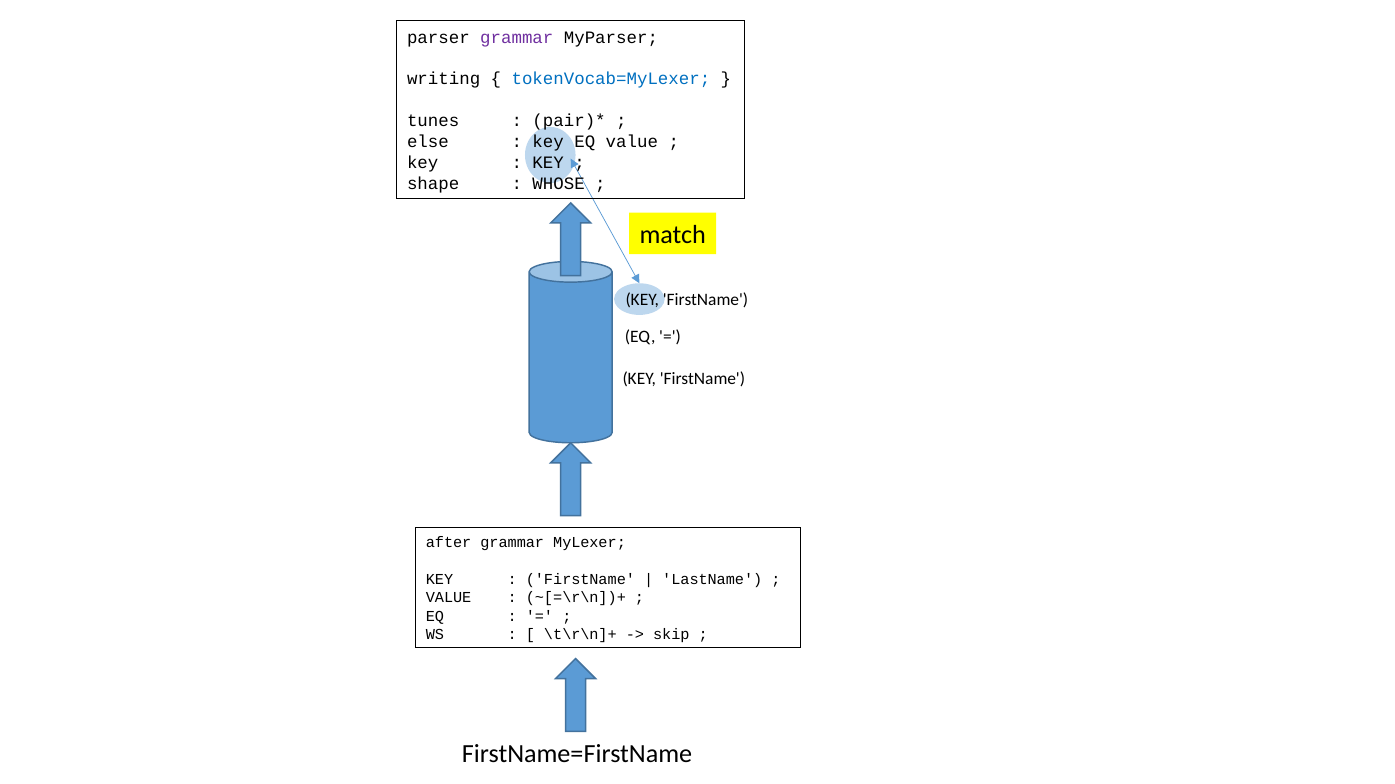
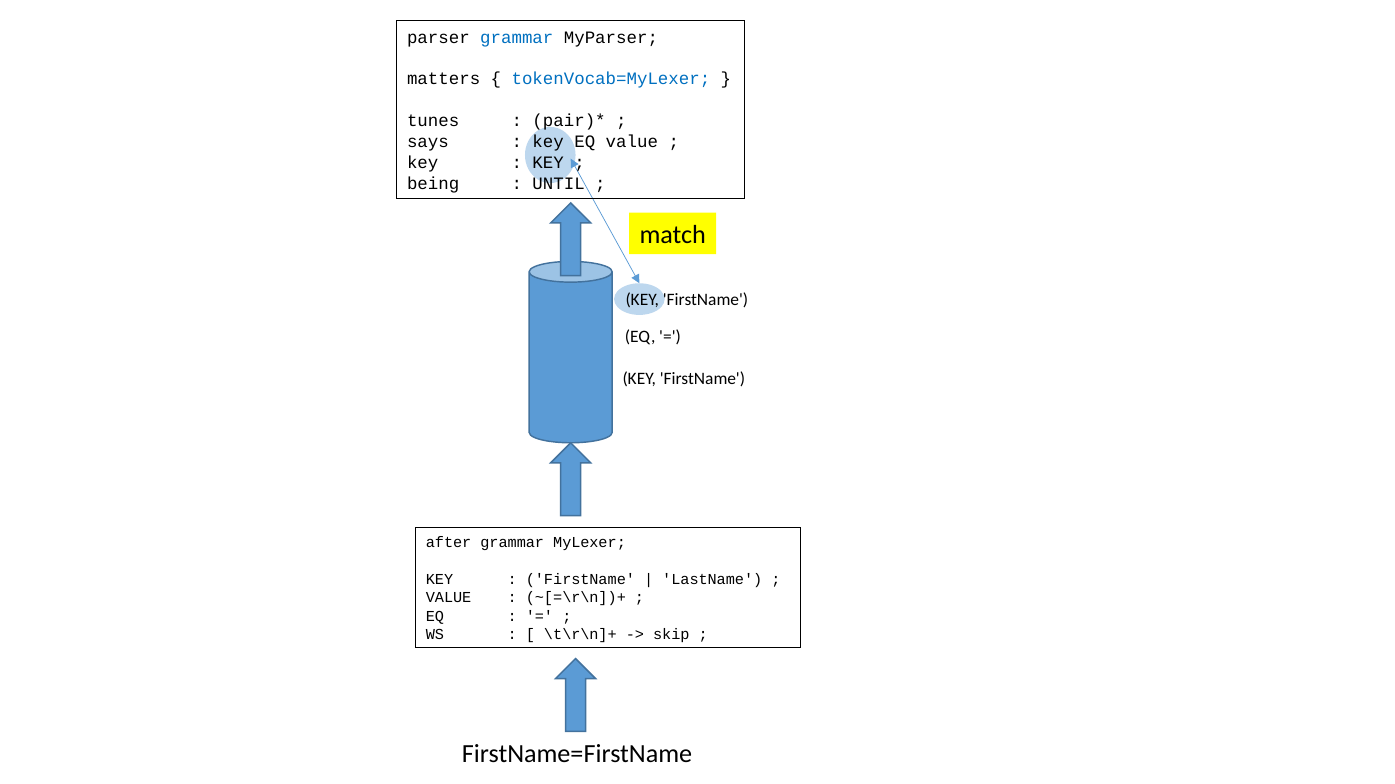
grammar colour: purple -> blue (517, 37)
writing: writing -> matters (444, 79)
else: else -> says (428, 142)
shape: shape -> being (433, 184)
WHOSE: WHOSE -> UNTIL (559, 184)
